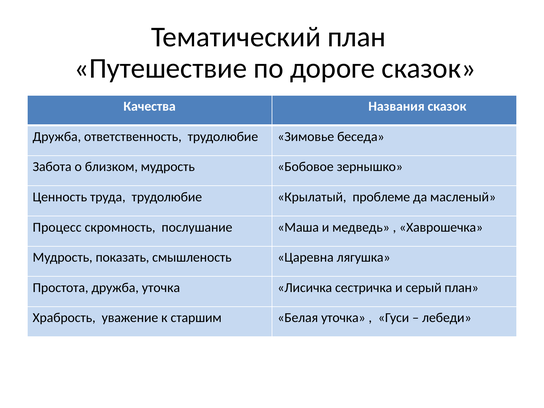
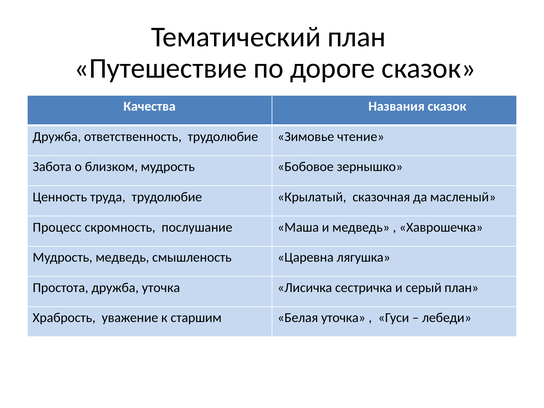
беседа: беседа -> чтение (361, 137)
проблеме: проблеме -> сказочная (381, 197)
Мудрость показать: показать -> медведь (122, 257)
